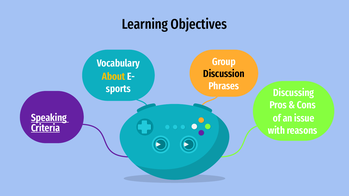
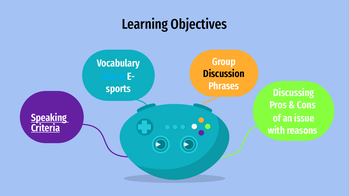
About colour: yellow -> light blue (114, 77)
